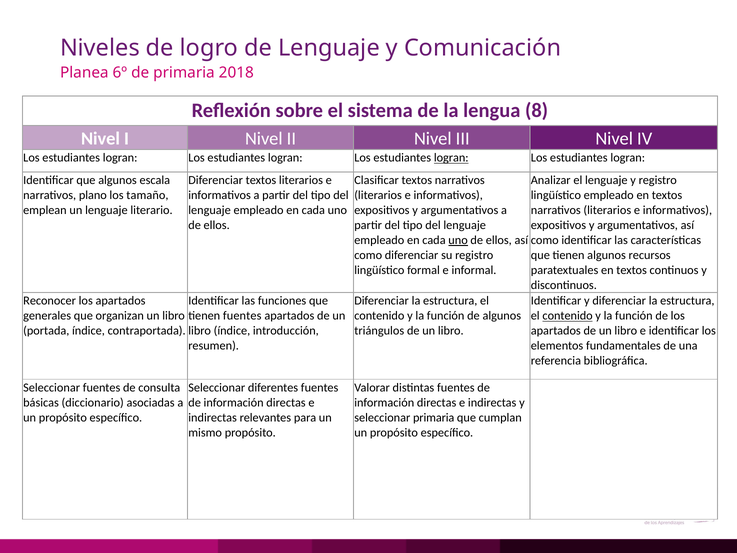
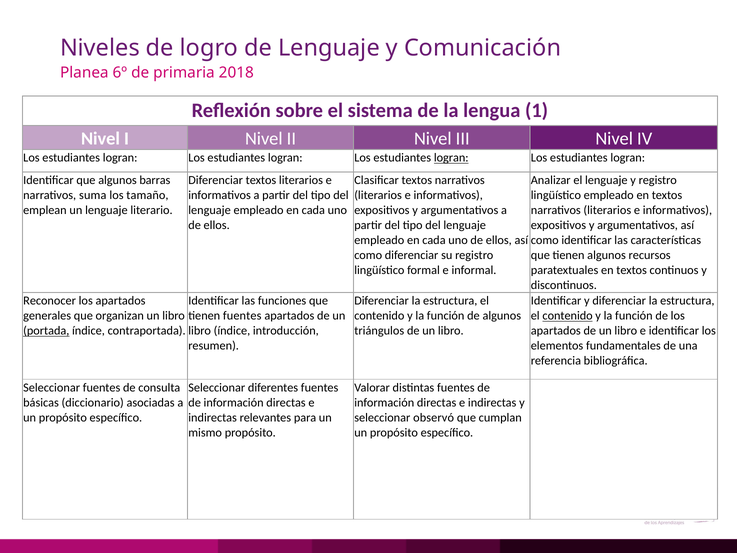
8: 8 -> 1 (537, 111)
escala: escala -> barras (155, 180)
plano: plano -> suma (93, 195)
uno underline: present -> none (458, 240)
portada underline: none -> present (46, 331)
seleccionar primaria: primaria -> observó (434, 417)
